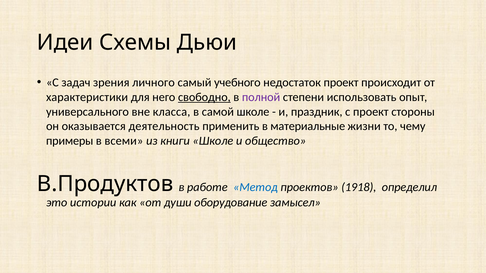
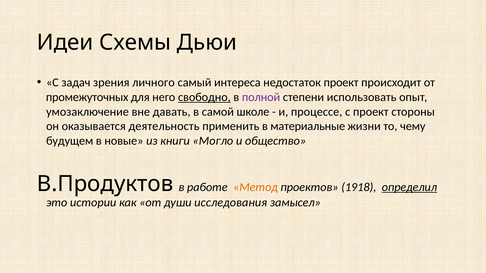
учебного: учебного -> интереса (237, 83)
характеристики: характеристики -> промежуточных (87, 97)
универсального: универсального -> умозаключение (87, 112)
класса: класса -> давать (172, 112)
праздник: праздник -> процессе (317, 112)
примеры: примеры -> будущем (70, 141)
всеми: всеми -> новые (124, 141)
книги Школе: Школе -> Могло (213, 141)
Метод colour: blue -> orange (255, 187)
определил underline: none -> present (409, 187)
оборудование: оборудование -> исследования (231, 203)
